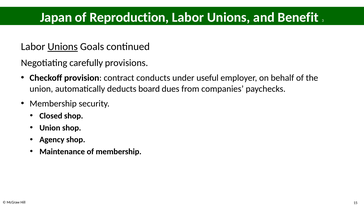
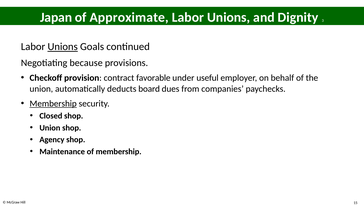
Reproduction: Reproduction -> Approximate (129, 17)
Benefit: Benefit -> Dignity (298, 17)
carefully: carefully -> because (86, 63)
conducts: conducts -> favorable (153, 78)
Membership underline: none -> present (53, 103)
